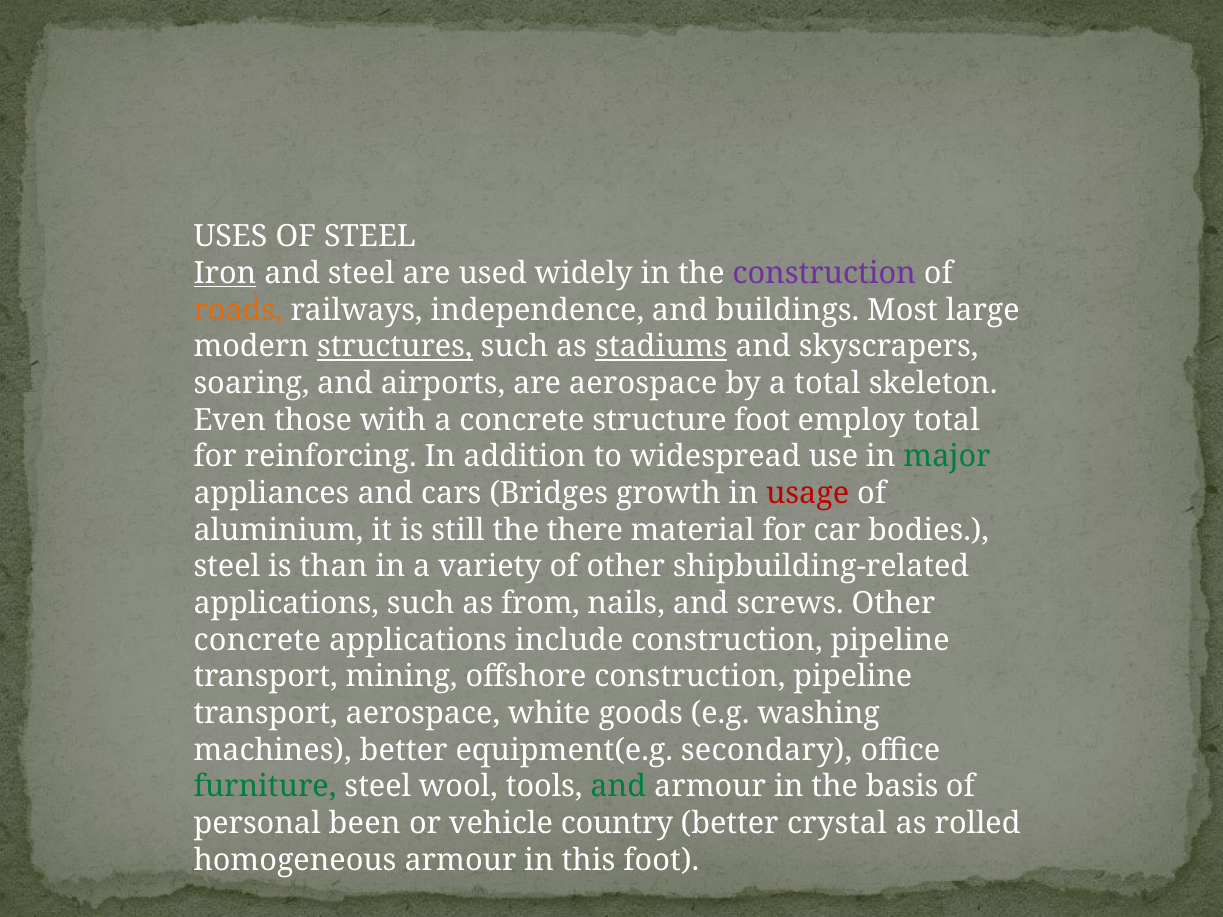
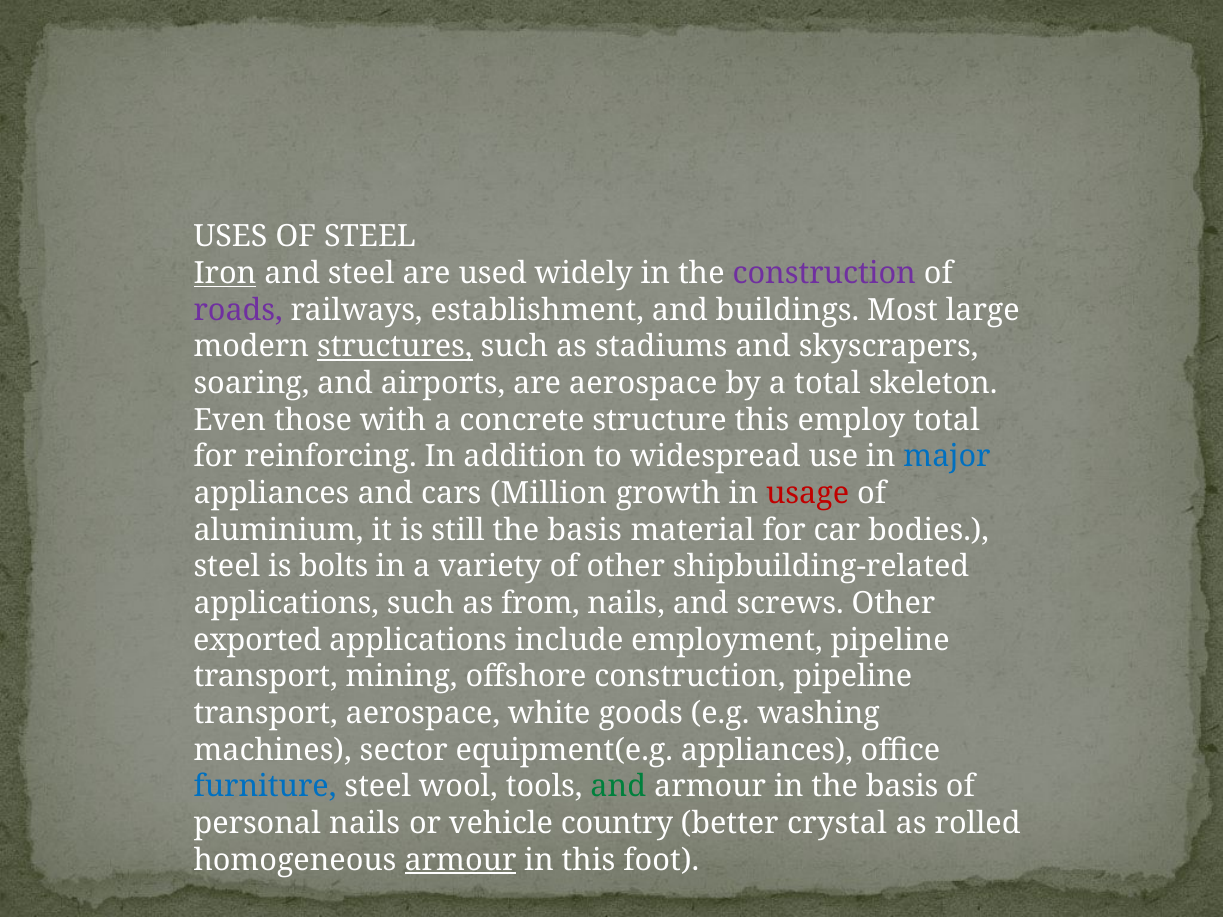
roads colour: orange -> purple (238, 310)
independence: independence -> establishment (537, 310)
stadiums underline: present -> none (661, 347)
structure foot: foot -> this (762, 420)
major colour: green -> blue (947, 457)
Bridges: Bridges -> Million (548, 494)
still the there: there -> basis (585, 530)
than: than -> bolts (334, 567)
concrete: concrete -> exported (258, 640)
include construction: construction -> employment (727, 640)
machines better: better -> sector (404, 750)
equipment(e.g secondary: secondary -> appliances (767, 750)
furniture colour: green -> blue (265, 787)
personal been: been -> nails (365, 824)
armour underline: none -> present (460, 860)
